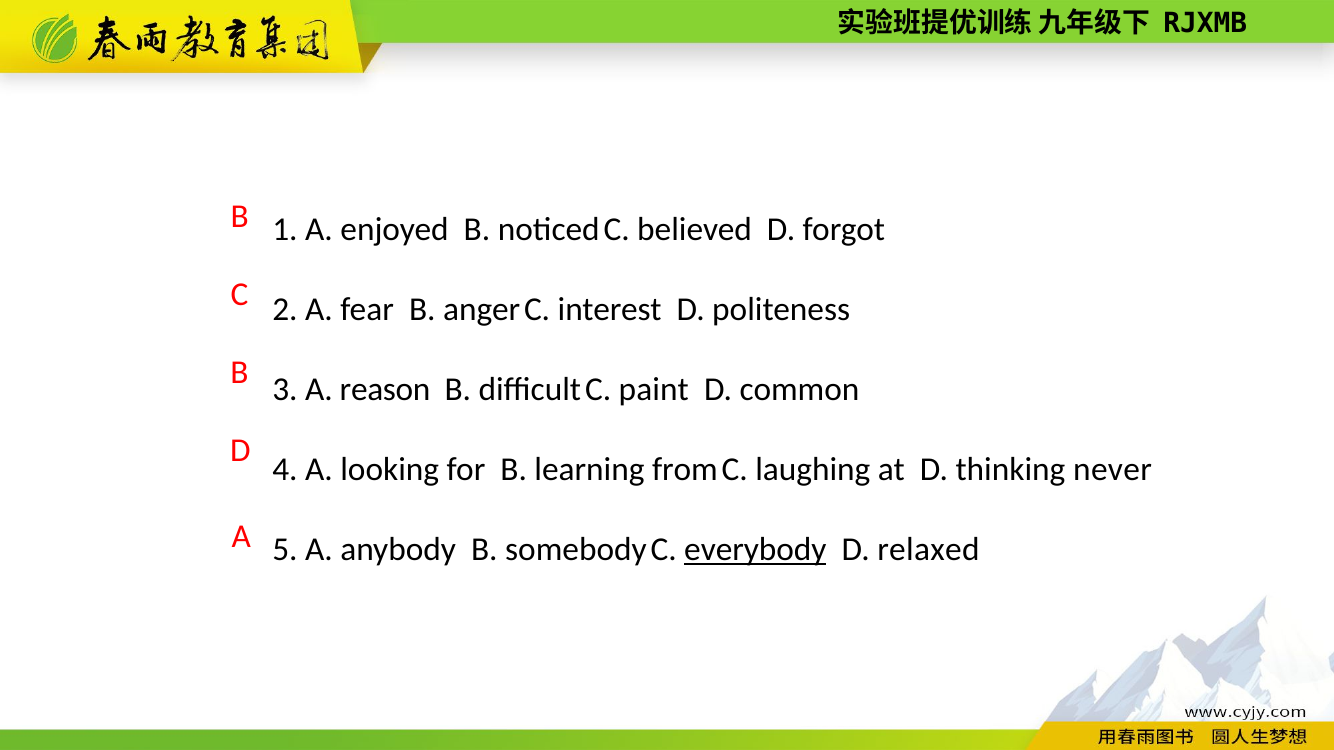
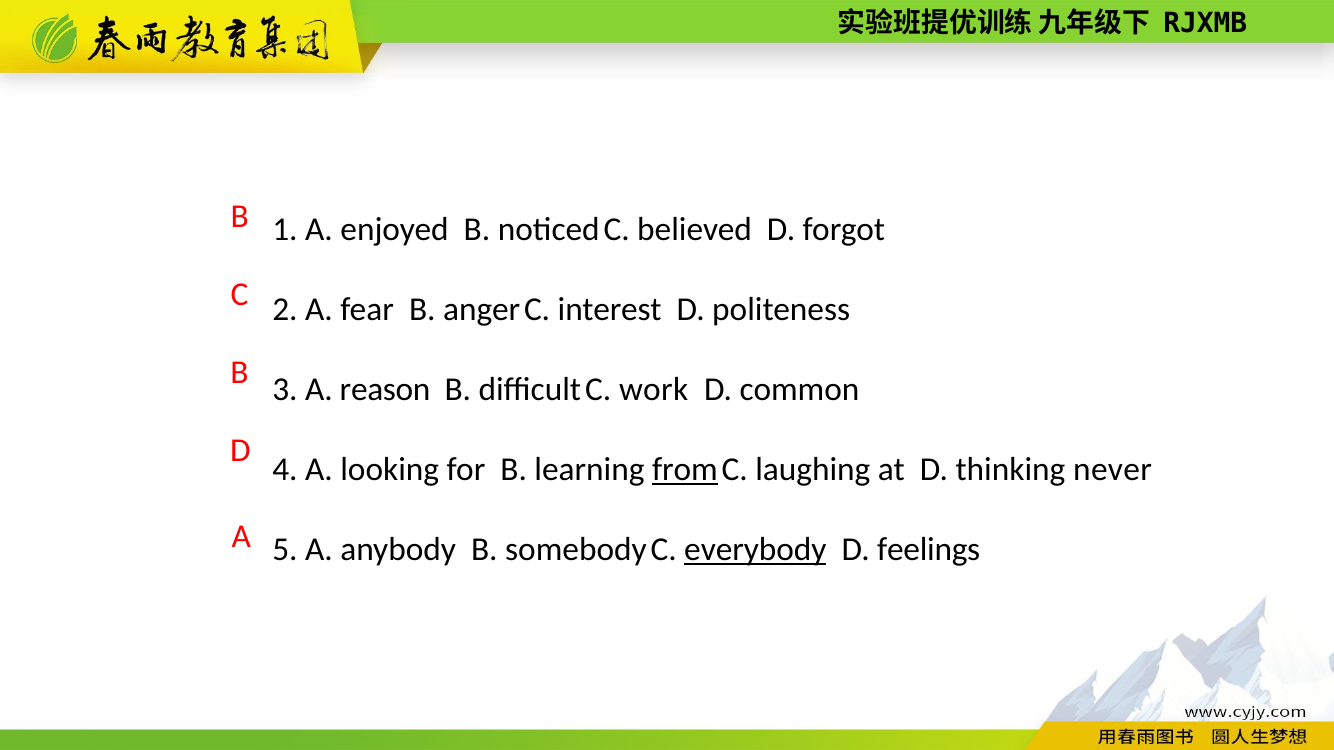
paint: paint -> work (654, 390)
from underline: none -> present (685, 470)
relaxed: relaxed -> feelings (929, 550)
